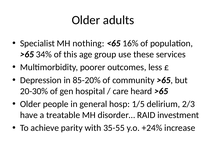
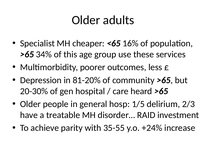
nothing: nothing -> cheaper (89, 43)
85-20%: 85-20% -> 81-20% (87, 80)
